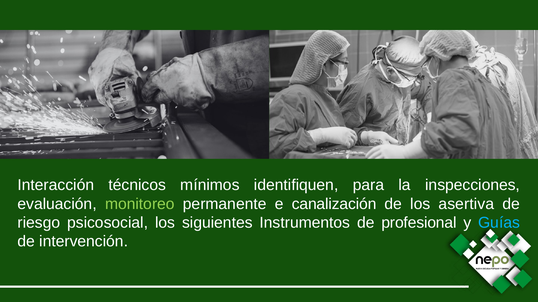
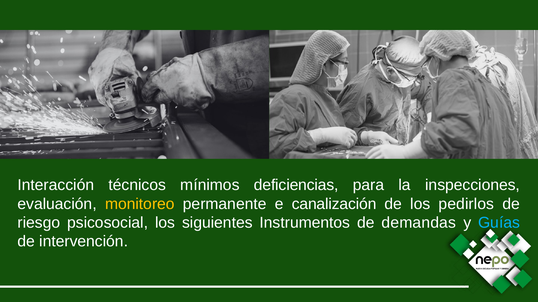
identifiquen: identifiquen -> deficiencias (296, 185)
monitoreo colour: light green -> yellow (140, 204)
asertiva: asertiva -> pedirlos (466, 204)
profesional: profesional -> demandas (419, 223)
